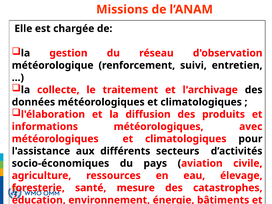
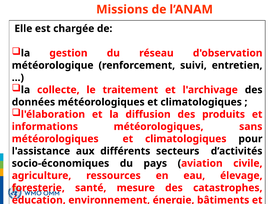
avec: avec -> sans (251, 127)
